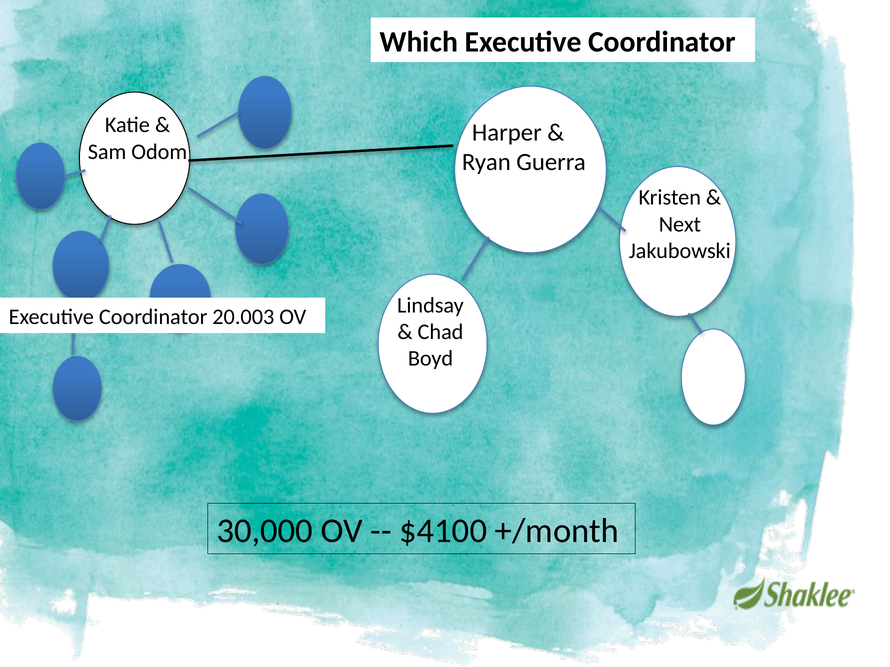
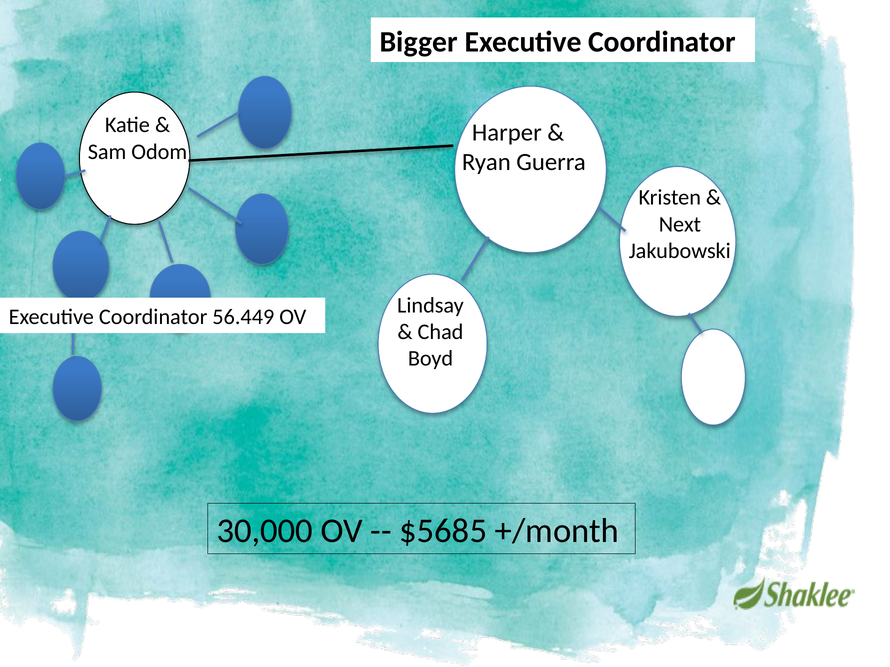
Which: Which -> Bigger (419, 42)
20.003: 20.003 -> 56.449 (243, 317)
$4100: $4100 -> $5685 (443, 531)
